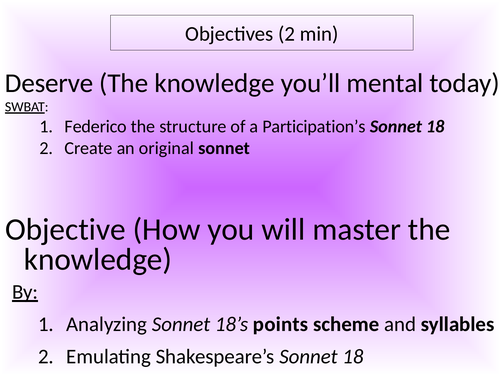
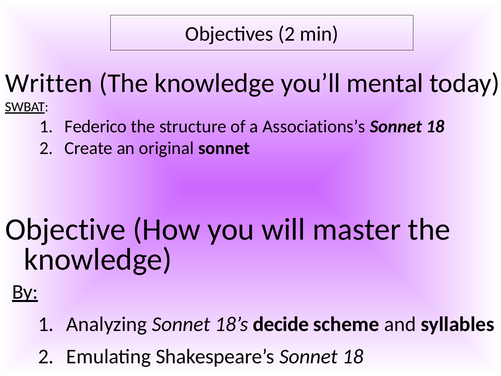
Deserve: Deserve -> Written (49, 83)
Participation’s: Participation’s -> Associations’s (314, 126)
points: points -> decide (281, 324)
